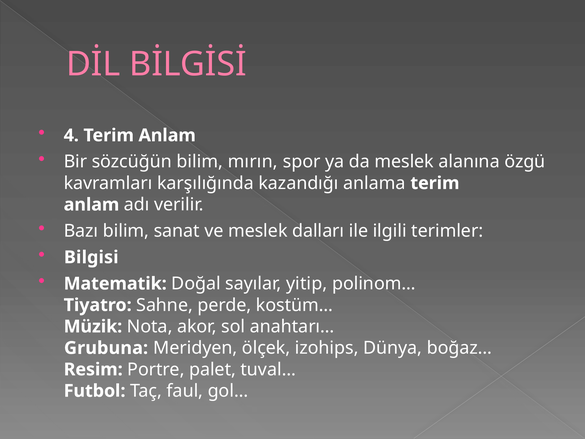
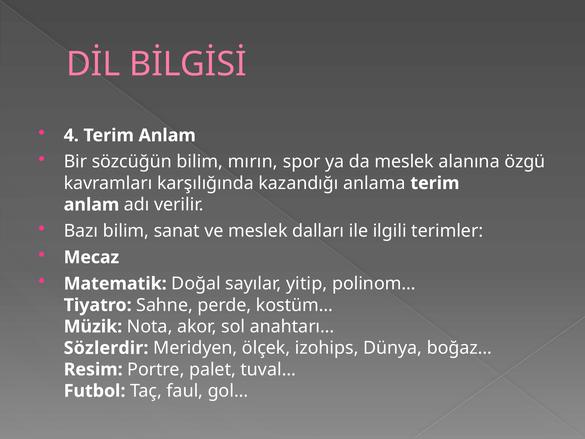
Bilgisi: Bilgisi -> Mecaz (91, 257)
Grubuna: Grubuna -> Sözlerdir (106, 348)
